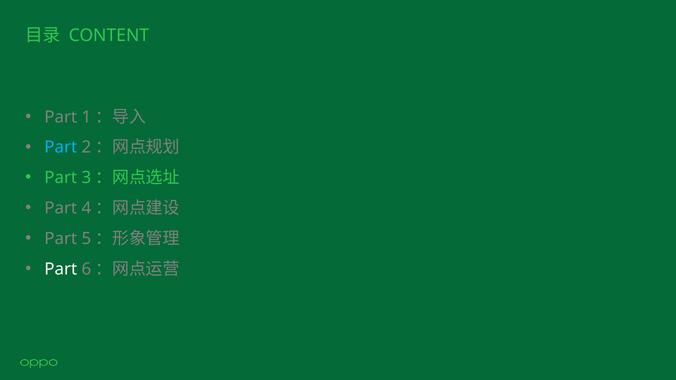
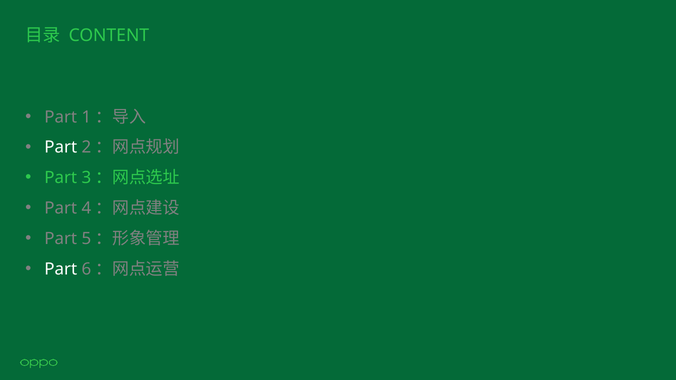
Part colour: light blue -> white (61, 147)
